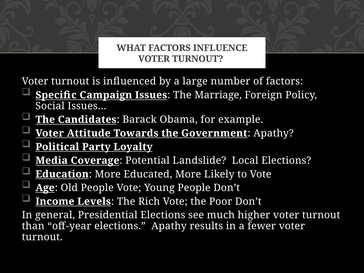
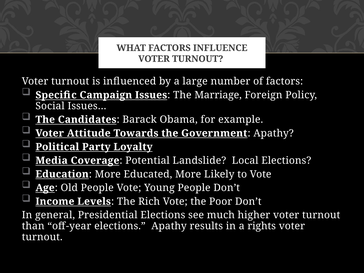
fewer: fewer -> rights (262, 226)
